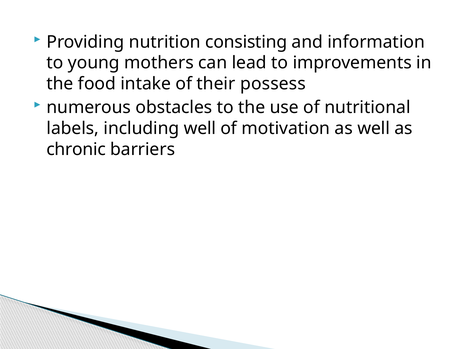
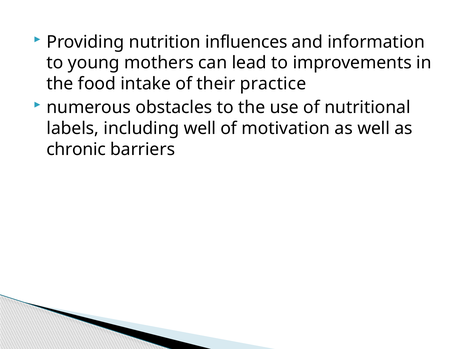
consisting: consisting -> influences (246, 42)
possess: possess -> practice (273, 84)
